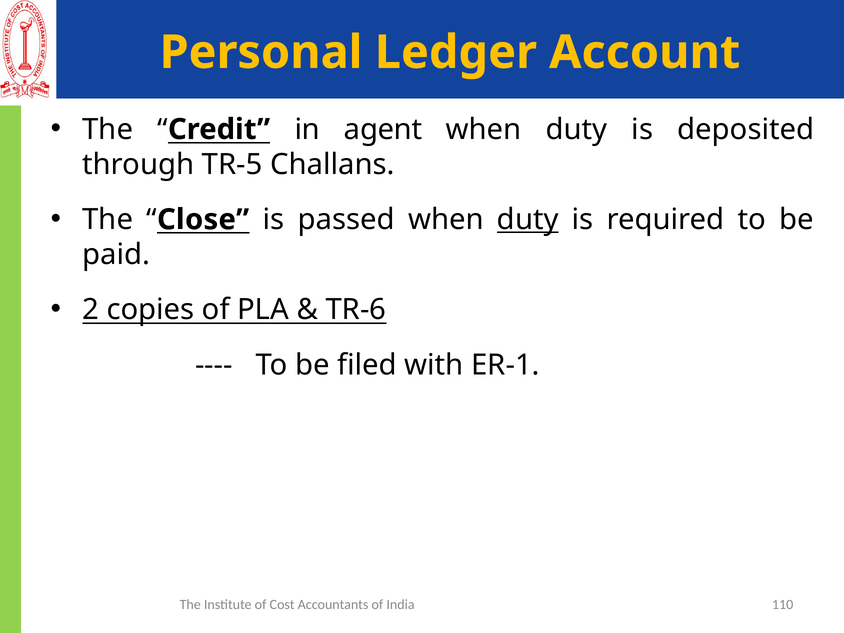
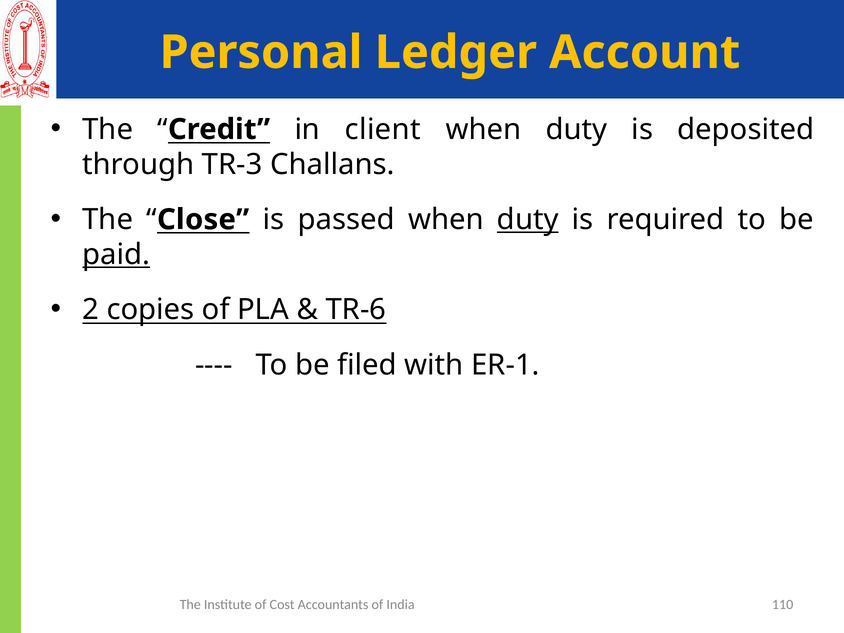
agent: agent -> client (383, 129)
TR-5: TR-5 -> TR-3 (232, 165)
paid underline: none -> present (116, 255)
